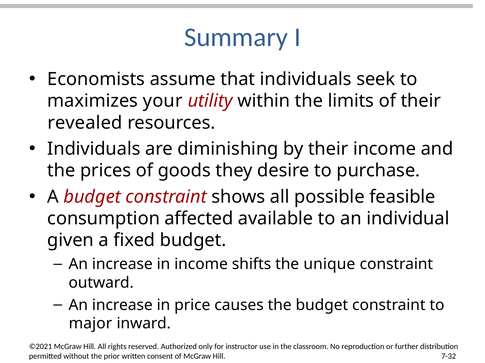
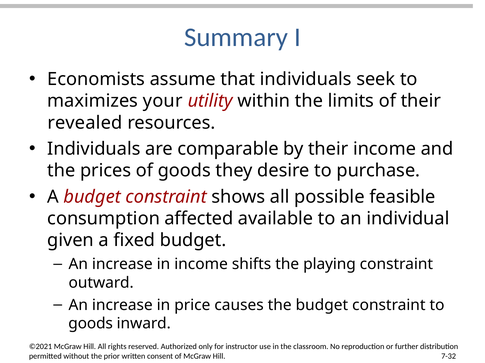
diminishing: diminishing -> comparable (228, 149)
unique: unique -> playing (329, 265)
major: major -> goods (91, 324)
